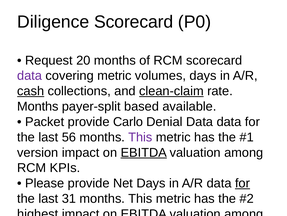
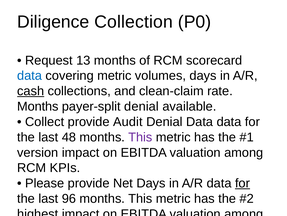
Diligence Scorecard: Scorecard -> Collection (134, 22)
20: 20 -> 13 (83, 60)
data colour: purple -> blue (30, 75)
clean-claim underline: present -> none (171, 91)
payer-split based: based -> denial (142, 106)
Packet: Packet -> Collect (45, 121)
Carlo: Carlo -> Audit (128, 121)
56: 56 -> 48 (69, 137)
EBITDA underline: present -> none (144, 152)
31: 31 -> 96 (69, 198)
